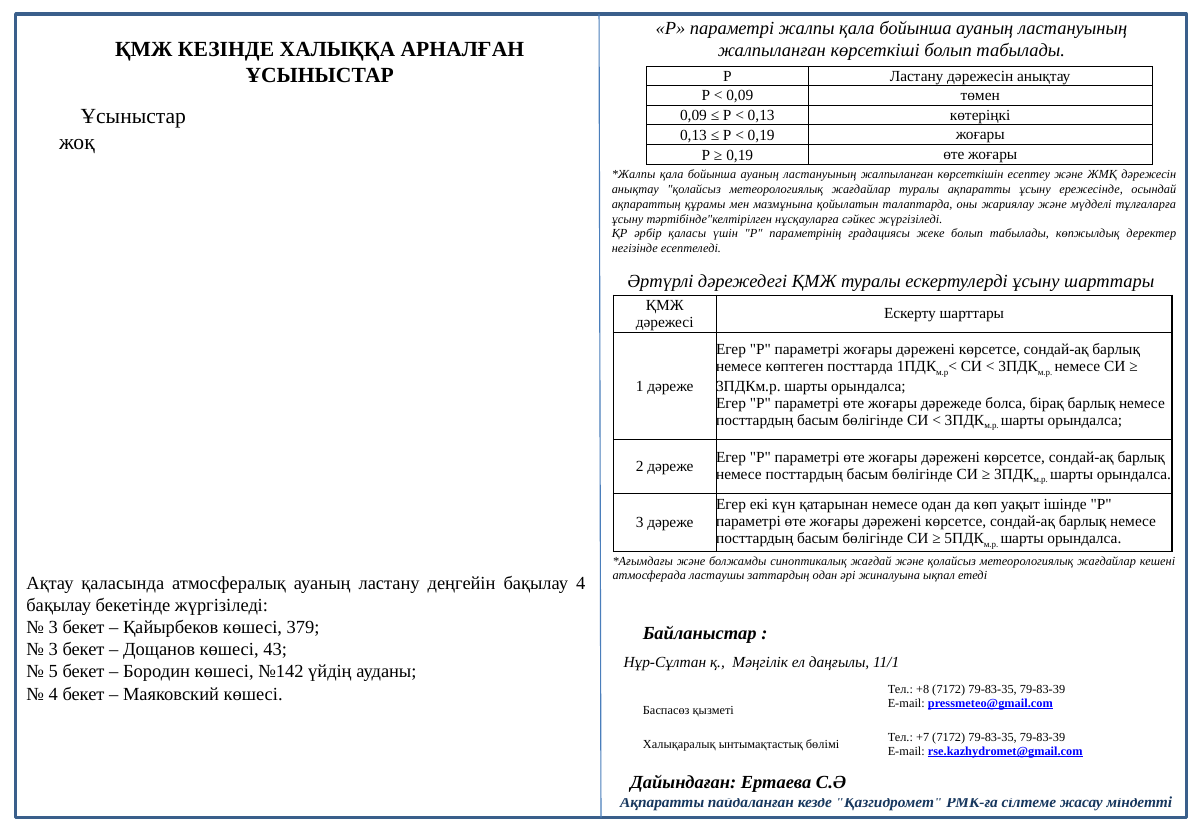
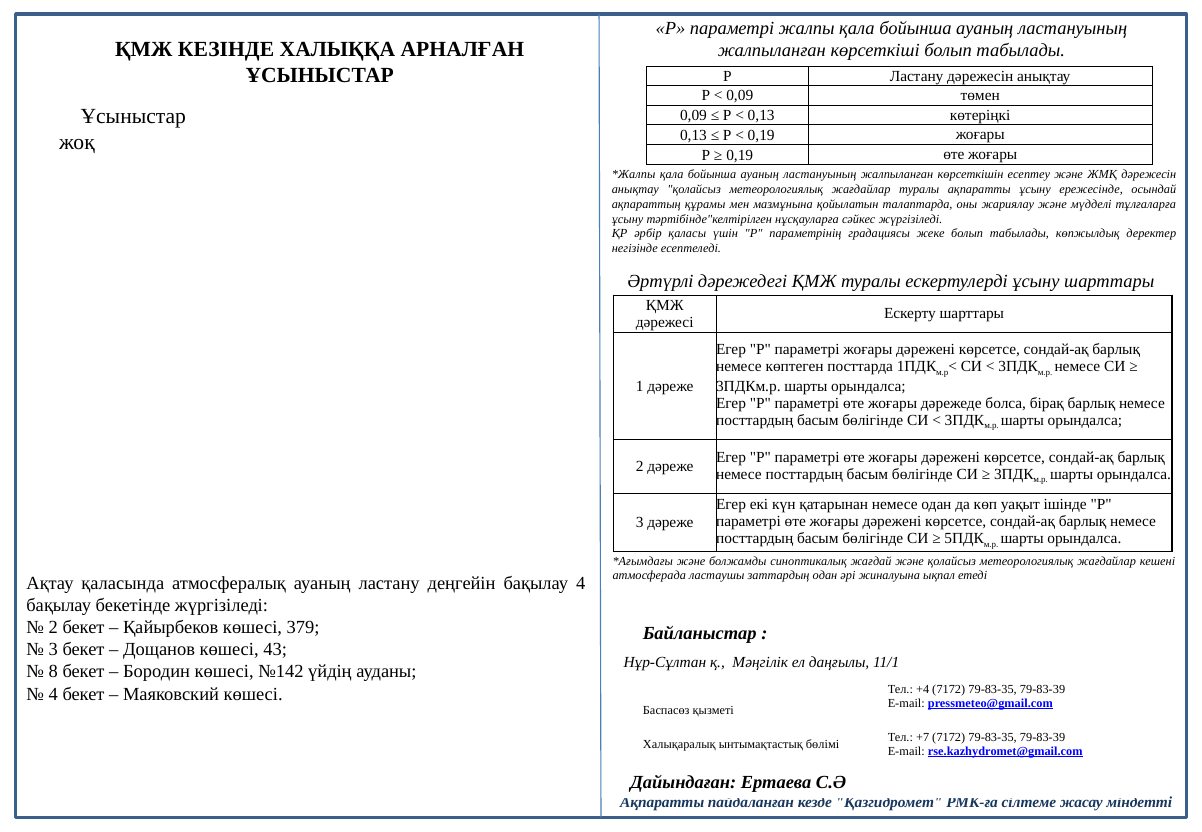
3: 3 -> 2 (53, 628)
5: 5 -> 8 (53, 672)
+8: +8 -> +4 (923, 690)
